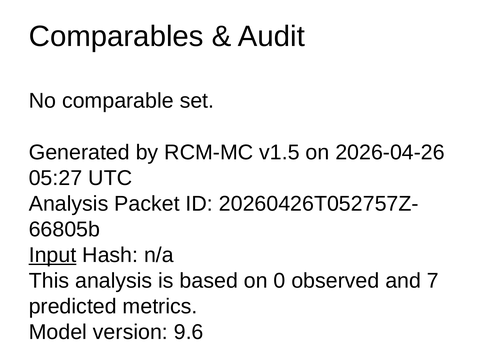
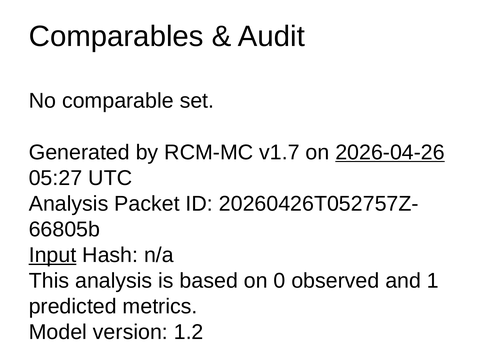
v1.5: v1.5 -> v1.7 (279, 152)
2026-04-26 underline: none -> present (390, 152)
7: 7 -> 1 (433, 280)
9.6: 9.6 -> 1.2 (189, 332)
